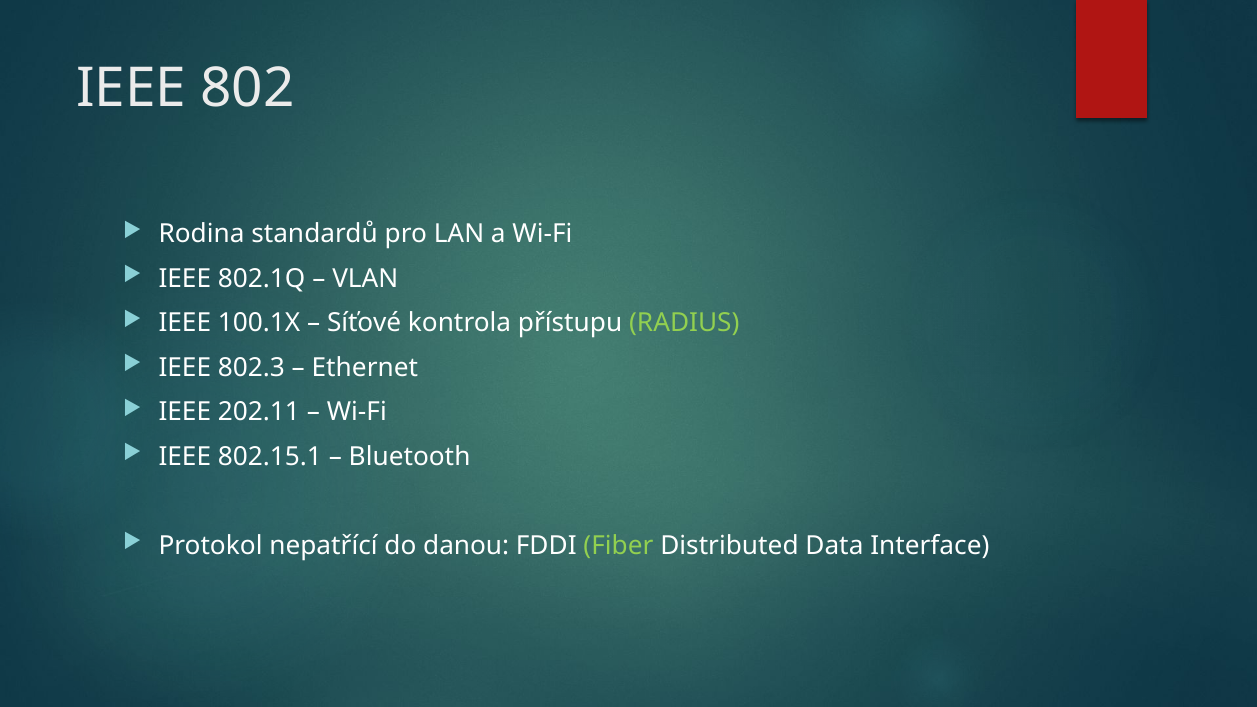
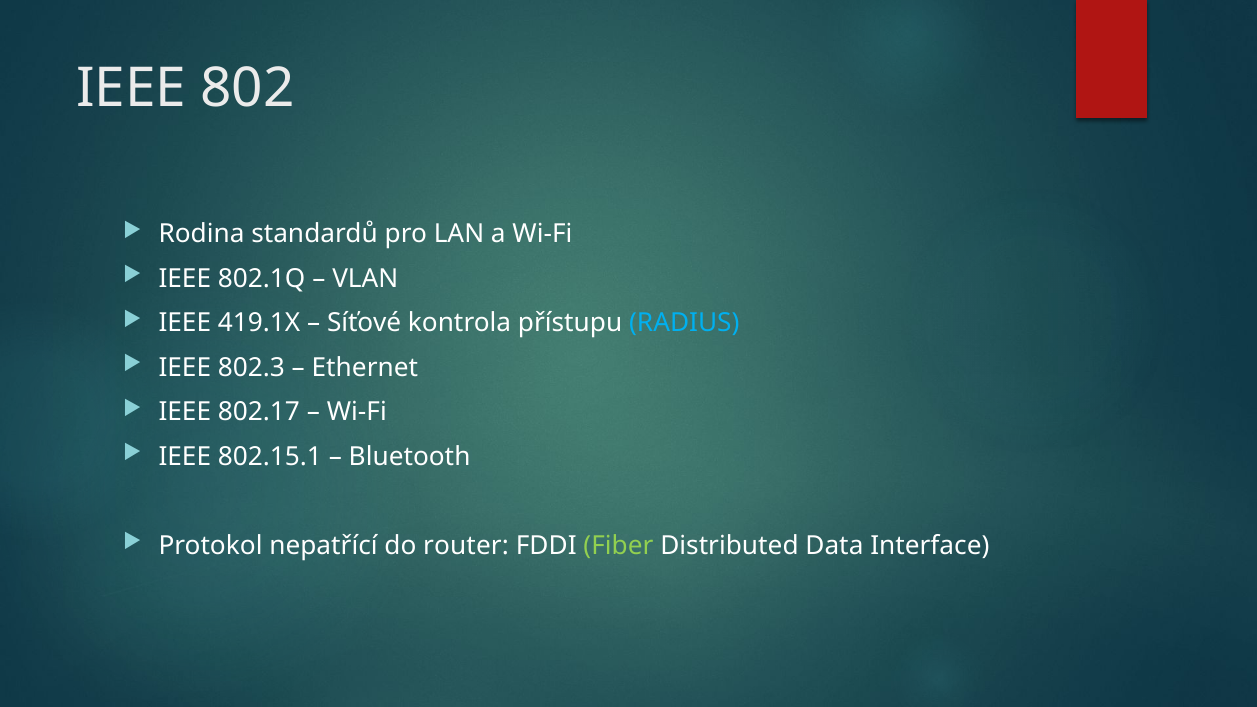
100.1X: 100.1X -> 419.1X (259, 323)
RADIUS colour: light green -> light blue (684, 323)
202.11: 202.11 -> 802.17 (259, 412)
danou: danou -> router (466, 546)
